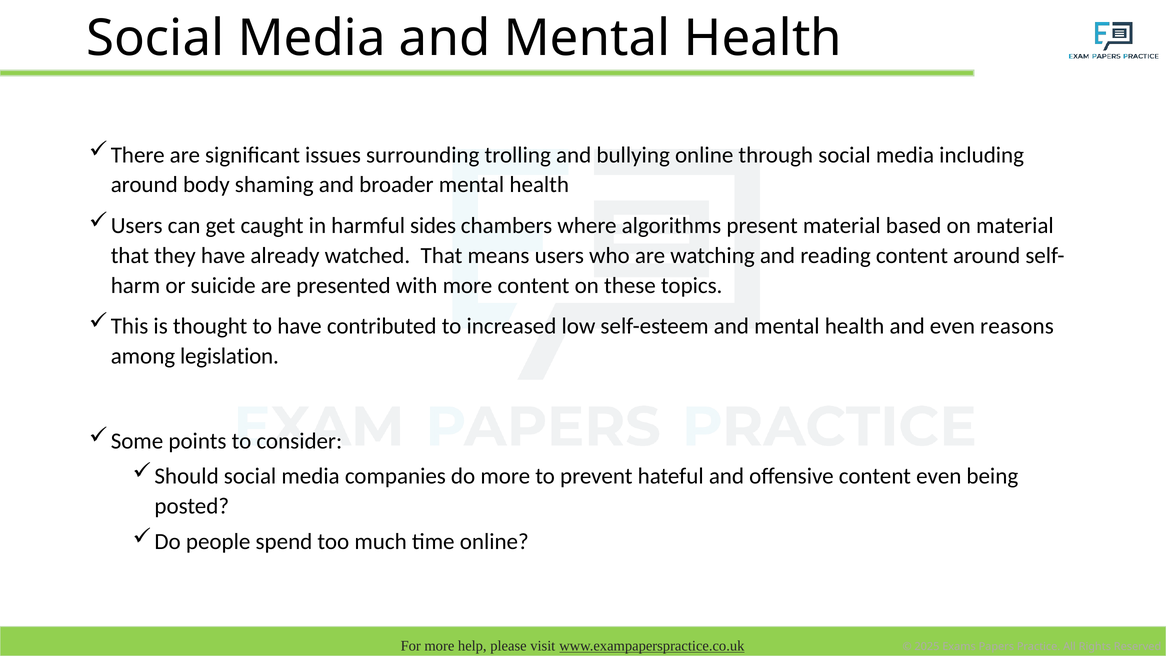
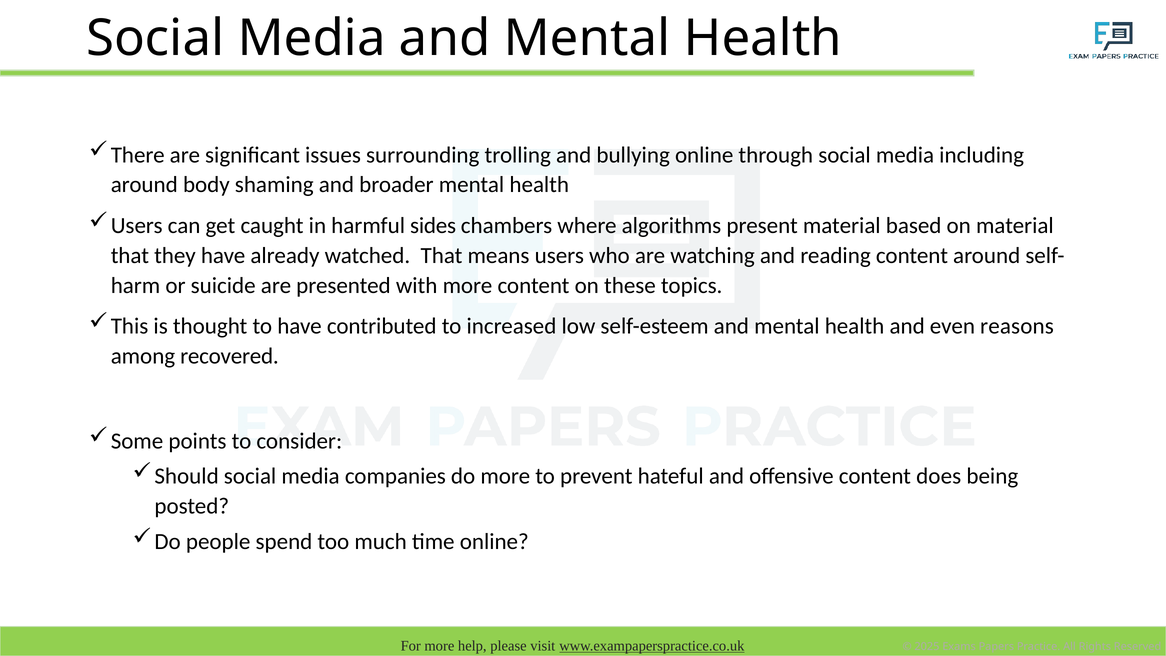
legislation: legislation -> recovered (229, 356)
content even: even -> does (939, 476)
